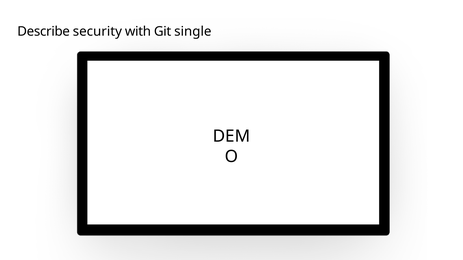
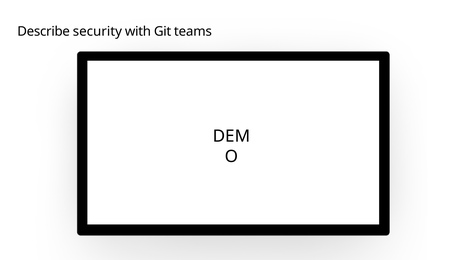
single: single -> teams (193, 32)
